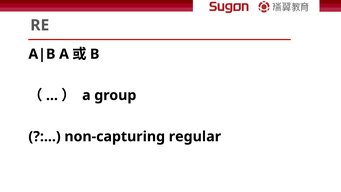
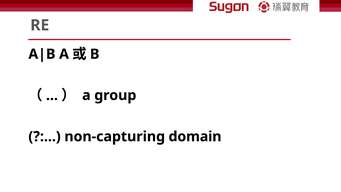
regular: regular -> domain (195, 136)
